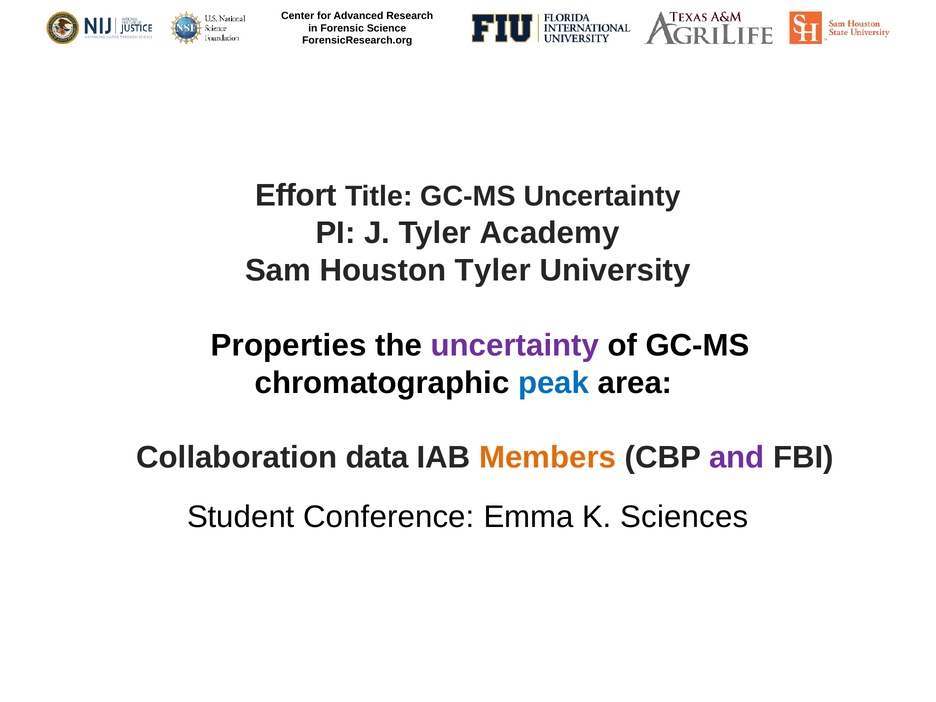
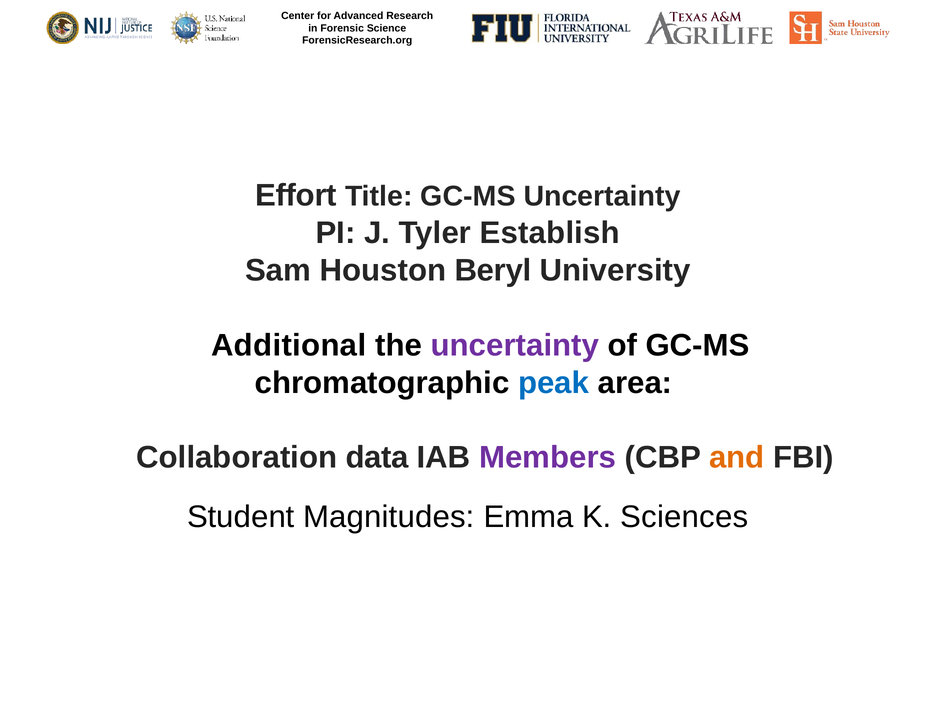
Academy: Academy -> Establish (550, 233)
Houston Tyler: Tyler -> Beryl (493, 270)
Properties: Properties -> Additional (289, 345)
Members colour: orange -> purple (548, 458)
and colour: purple -> orange (737, 458)
Conference: Conference -> Magnitudes (389, 517)
